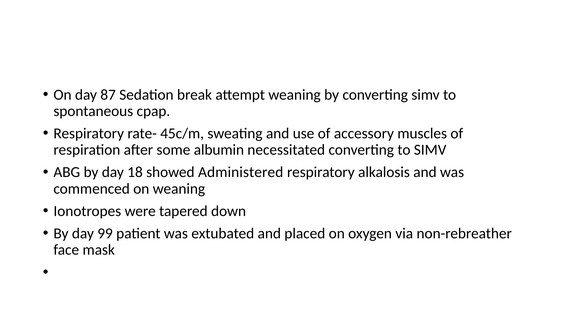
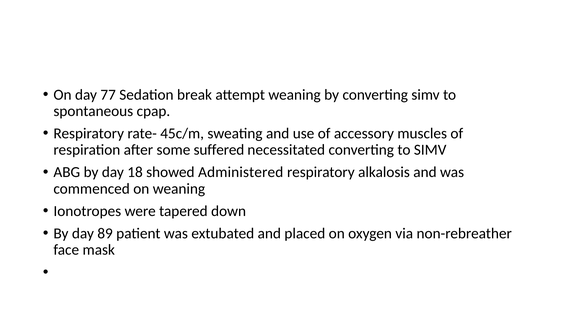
87: 87 -> 77 (108, 95)
albumin: albumin -> suffered (219, 150)
99: 99 -> 89 (105, 233)
